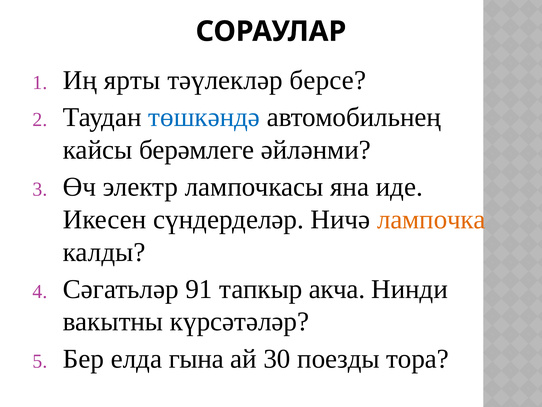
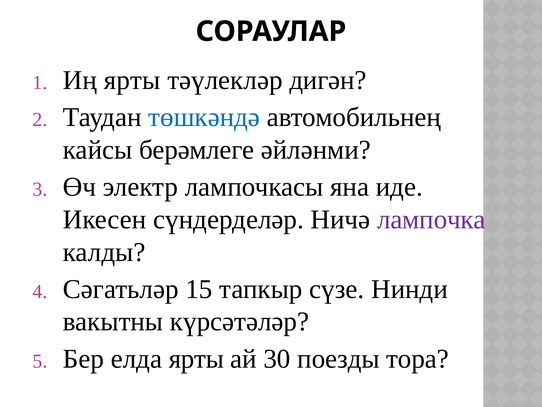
берсе: берсе -> дигән (328, 80)
лампочка colour: orange -> purple (431, 219)
91: 91 -> 15 (199, 289)
акча: акча -> сүзе (337, 289)
елда гына: гына -> ярты (196, 358)
